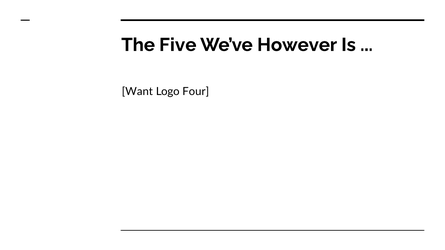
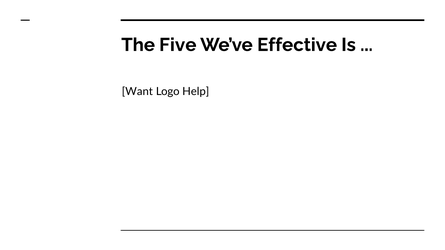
However: However -> Effective (297, 45)
Four: Four -> Help (196, 92)
